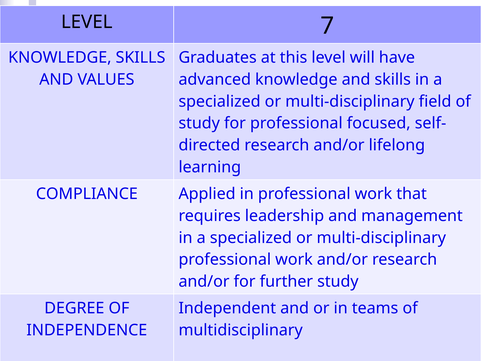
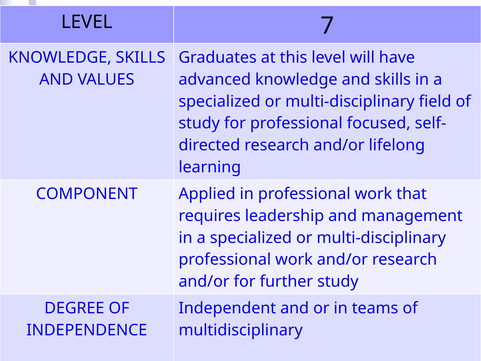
COMPLIANCE: COMPLIANCE -> COMPONENT (87, 194)
